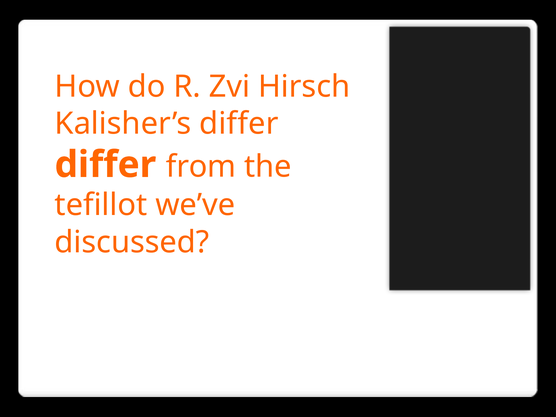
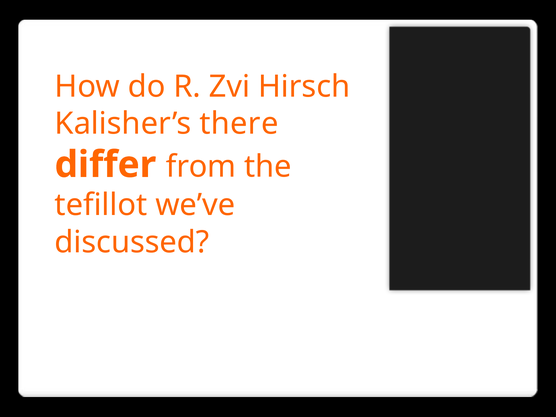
Kalisher’s differ: differ -> there (239, 124)
